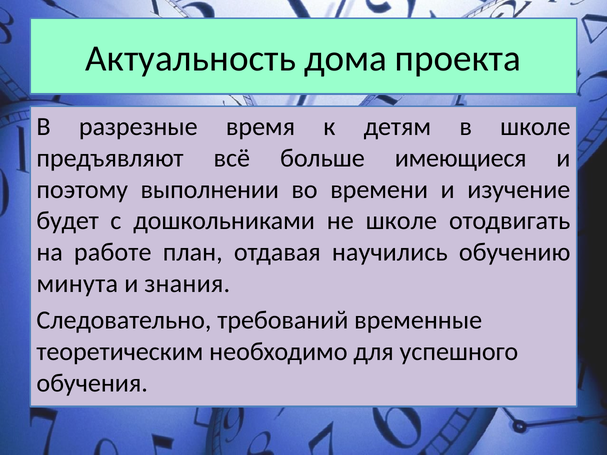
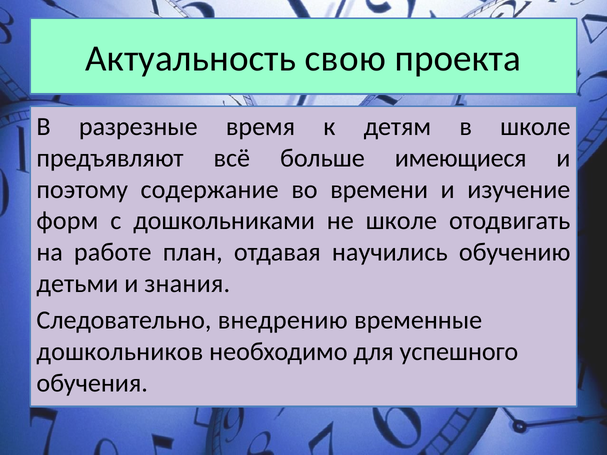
дома: дома -> свою (345, 59)
выполнении: выполнении -> содержание (210, 190)
будет: будет -> форм (67, 221)
минута: минута -> детьми (77, 284)
требований: требований -> внедрению (283, 320)
теоретическим: теоретическим -> дошкольников (120, 352)
